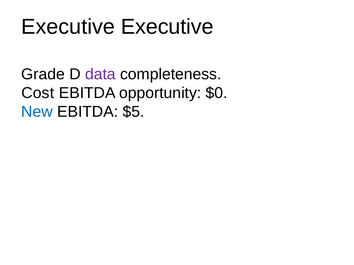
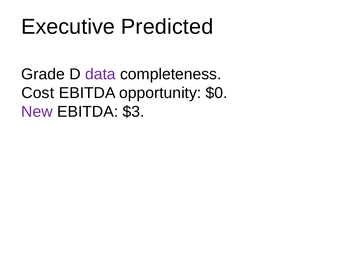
Executive Executive: Executive -> Predicted (167, 27)
New colour: blue -> purple (37, 112)
$5: $5 -> $3 (134, 112)
